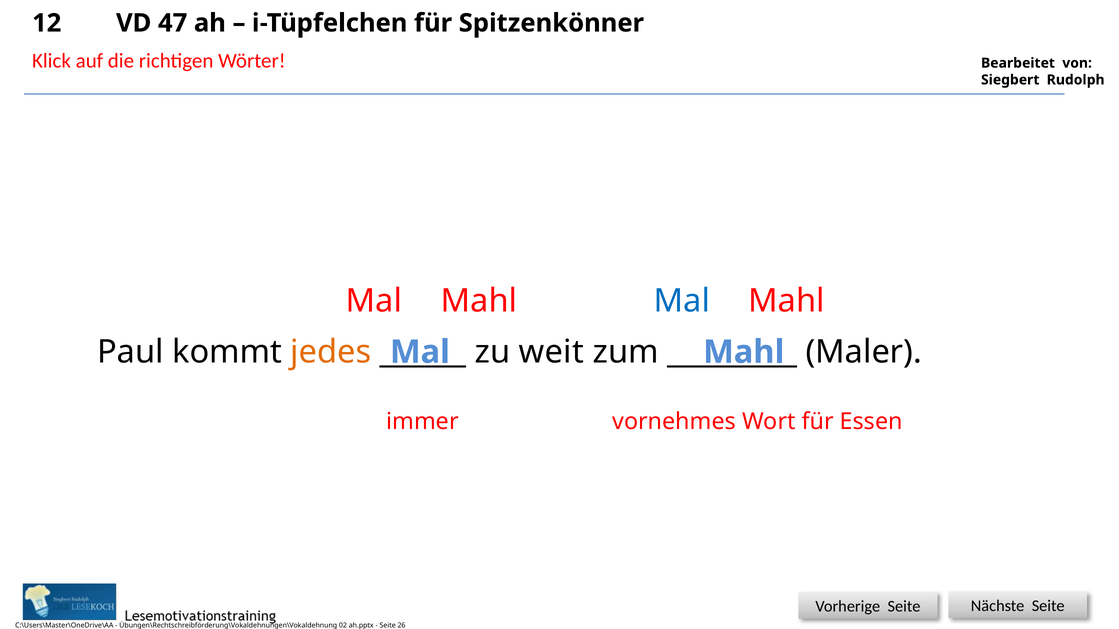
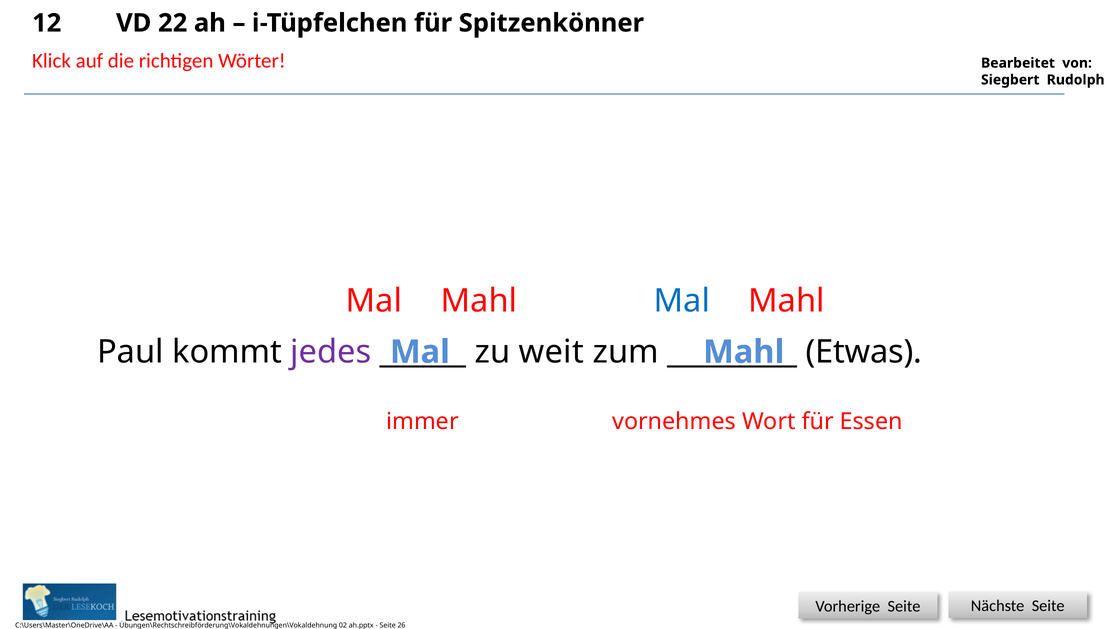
47: 47 -> 22 (173, 23)
jedes colour: orange -> purple (331, 352)
Maler: Maler -> Etwas (864, 352)
